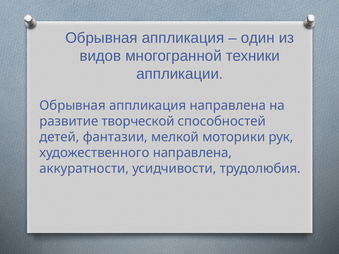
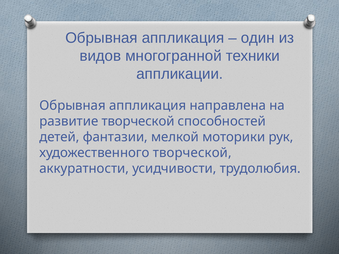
художественного направлена: направлена -> творческой (192, 153)
